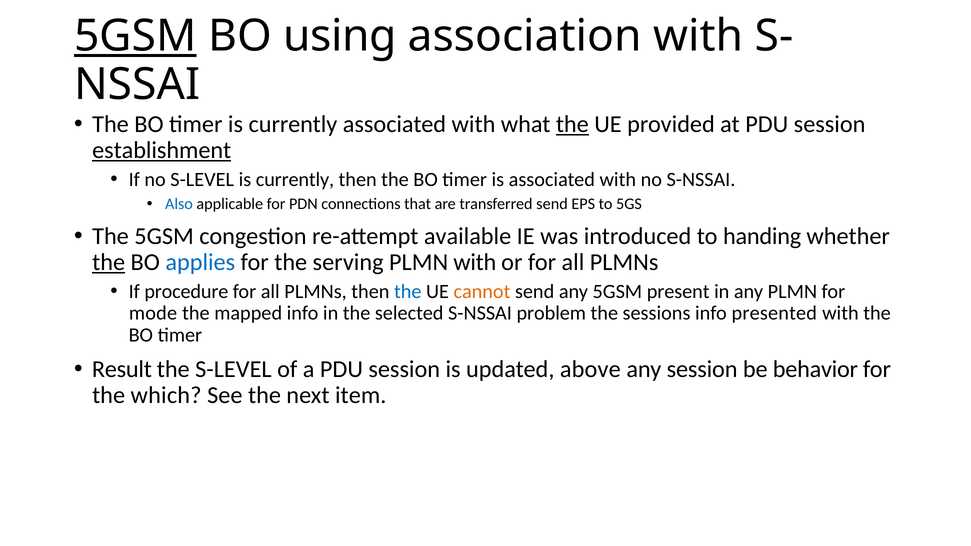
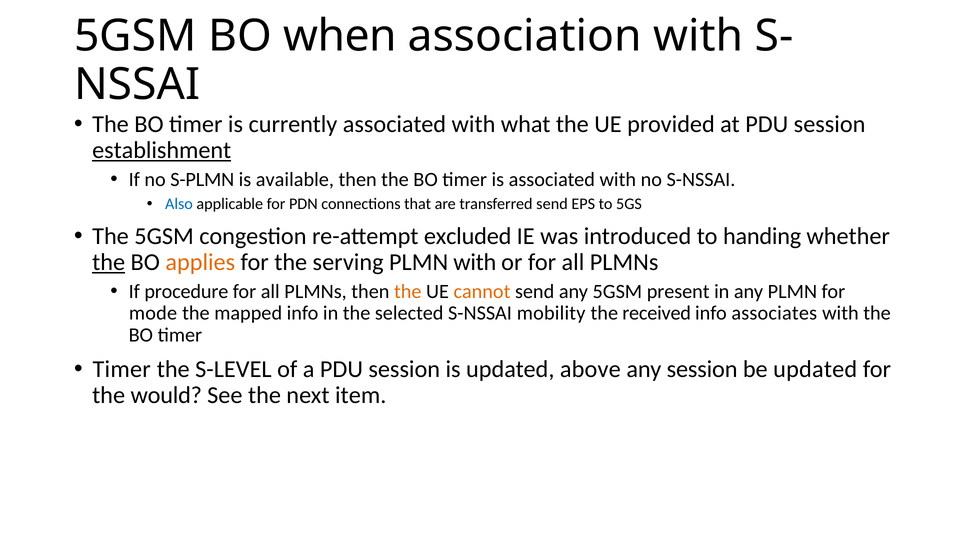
5GSM underline: present -> none (135, 36)
using: using -> when (340, 36)
the underline: present -> none (572, 124)
no S-LEVEL: S-LEVEL -> S-PLMN (202, 180)
currently: currently -> available (295, 180)
available: available -> excluded (468, 236)
applies colour: blue -> orange (200, 262)
the colour: blue -> orange (408, 291)
problem: problem -> mobility (551, 313)
sessions: sessions -> received (657, 313)
presented: presented -> associates (774, 313)
Result: Result -> Timer (122, 369)
be behavior: behavior -> updated (815, 369)
which: which -> would (166, 396)
